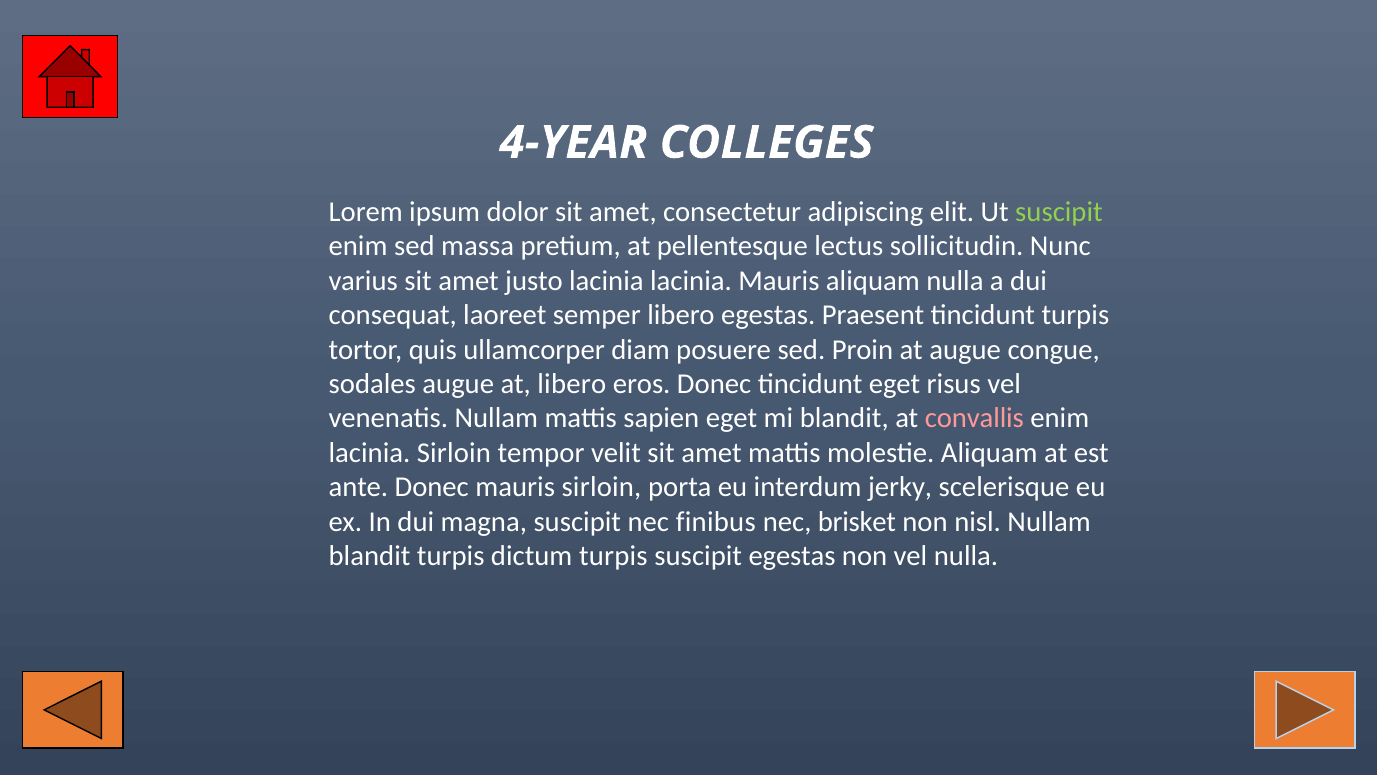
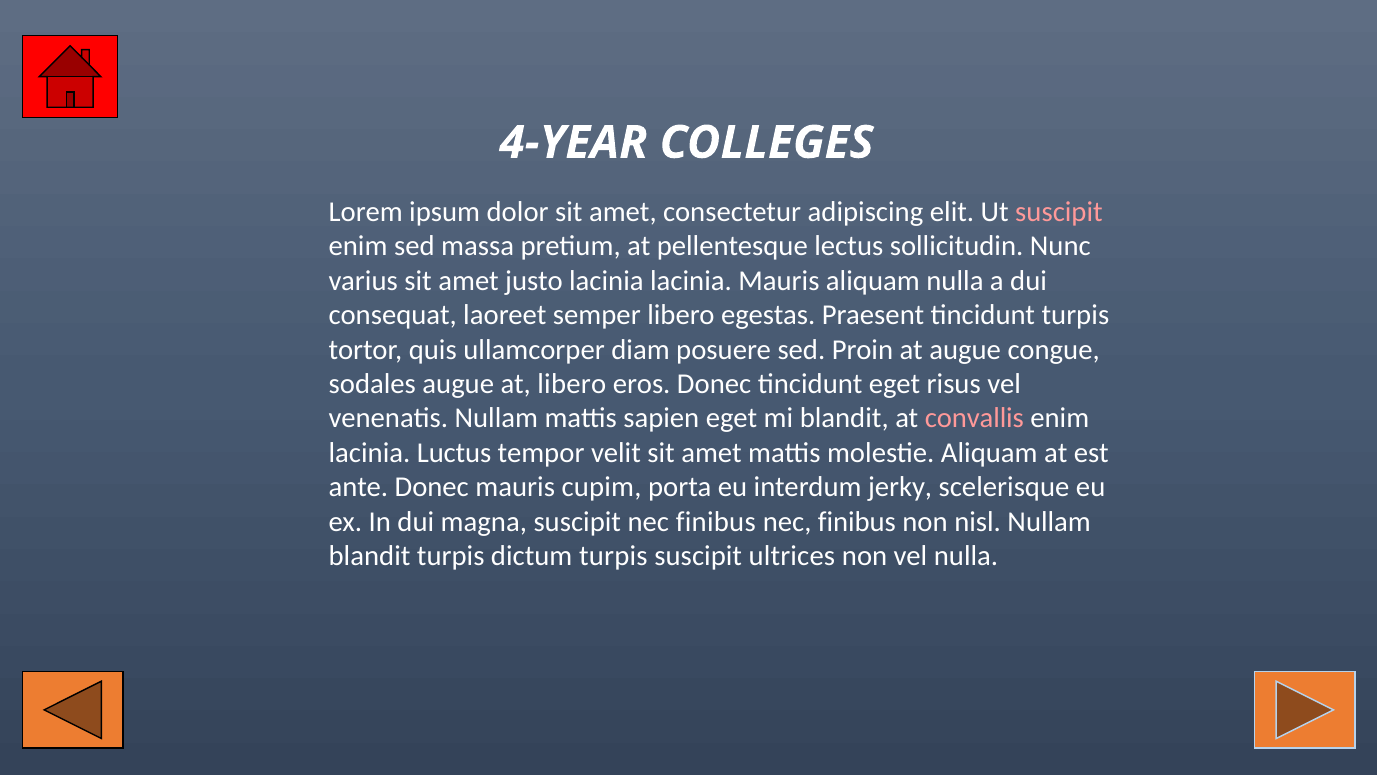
suscipit colour: light green -> pink (1059, 212)
lacinia Sirloin: Sirloin -> Luctus (454, 453)
mauris sirloin: sirloin -> cupim (601, 487)
brisket: brisket -> finibus (857, 522)
suscipit egestas: egestas -> ultrices (792, 556)
